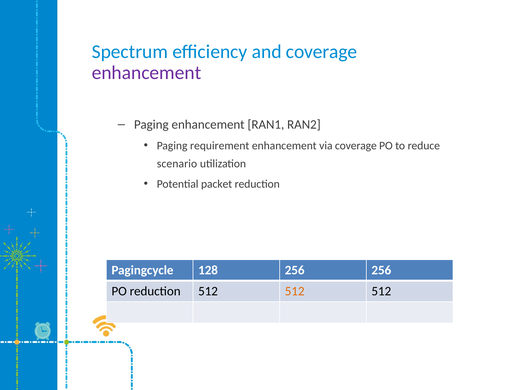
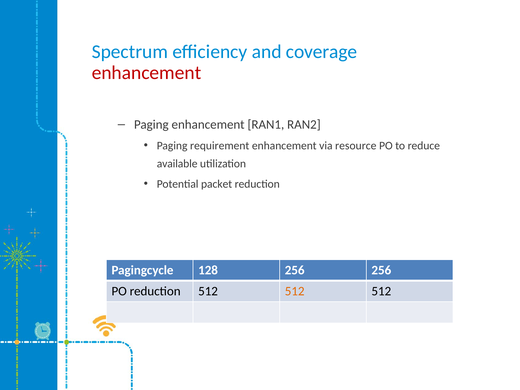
enhancement colour: purple -> red (147, 73)
via coverage: coverage -> resource (356, 146)
scenario: scenario -> available (177, 164)
